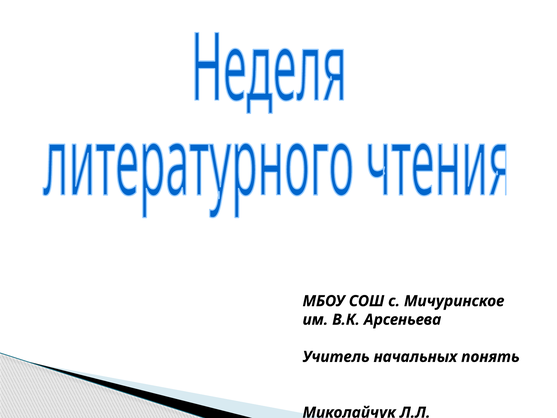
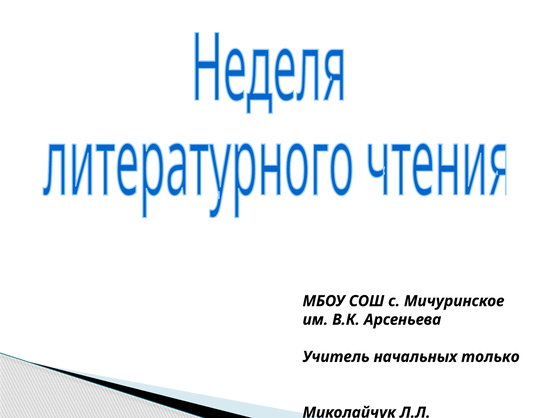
понять: понять -> только (490, 357)
